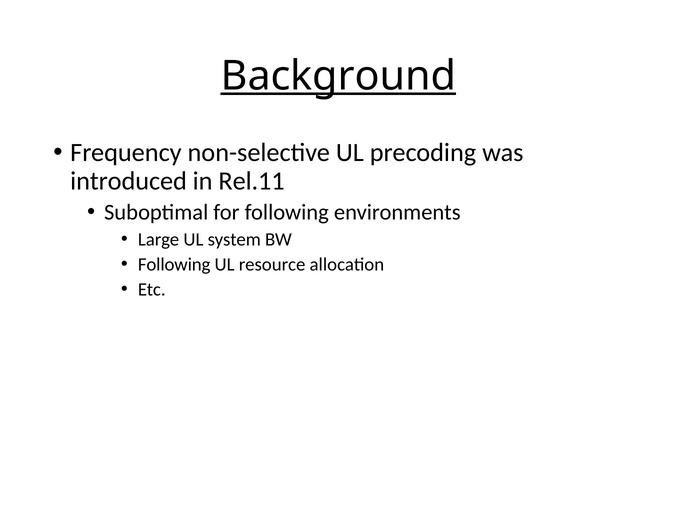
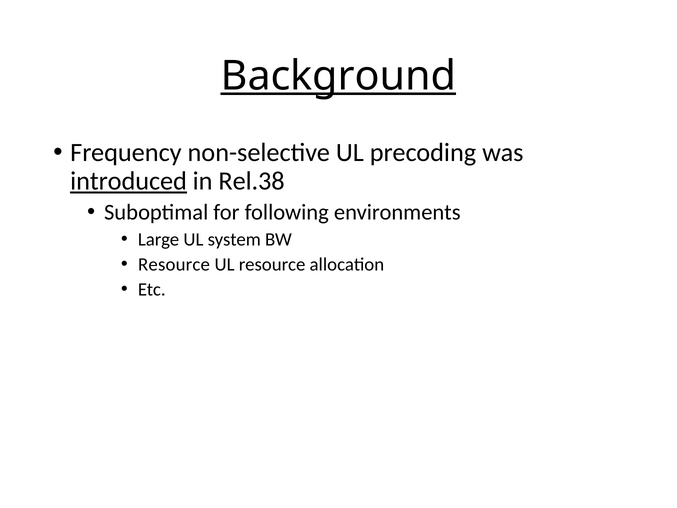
introduced underline: none -> present (129, 181)
Rel.11: Rel.11 -> Rel.38 (252, 181)
Following: Following -> Resource (174, 264)
